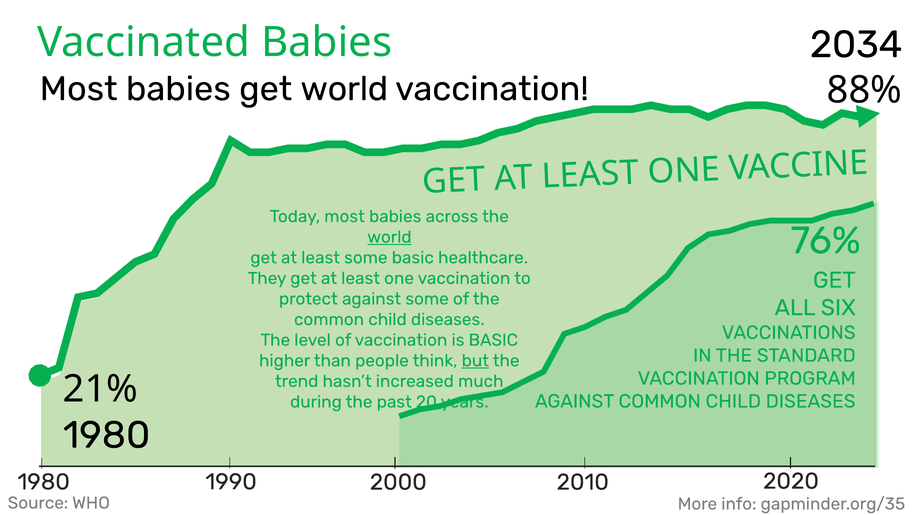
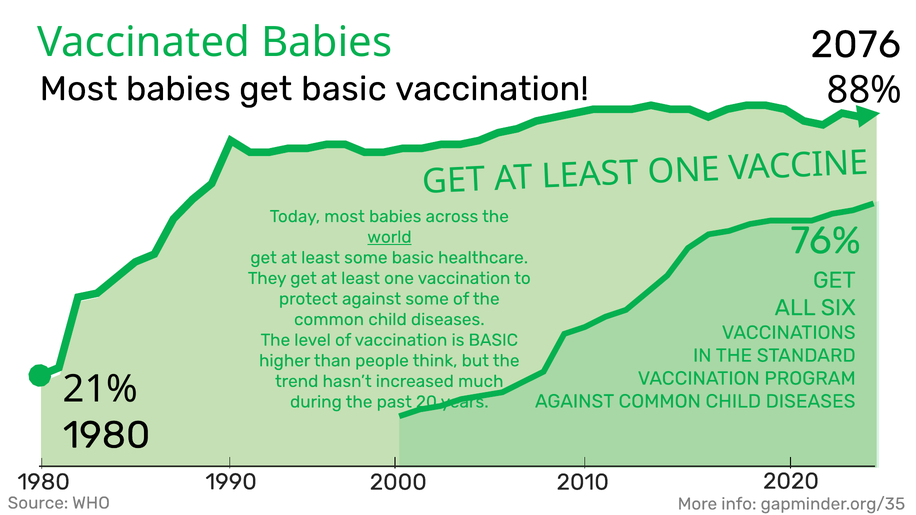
2034: 2034 -> 2076 (856, 45)
get world: world -> basic (344, 89)
but underline: present -> none (475, 361)
